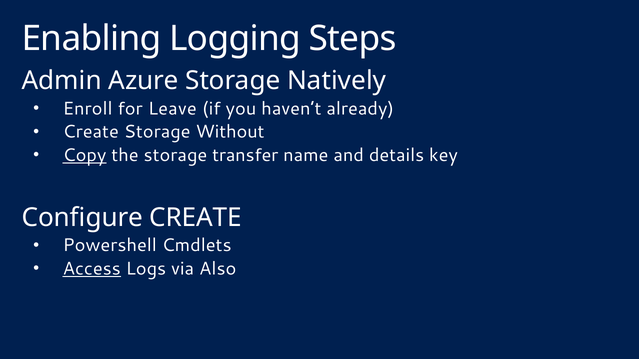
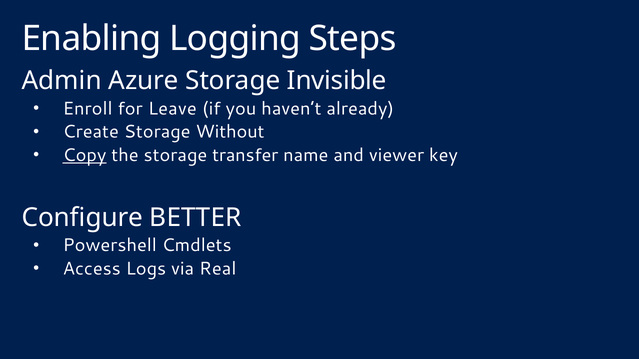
Natively: Natively -> Invisible (337, 81)
details: details -> viewer (397, 155)
Configure CREATE: CREATE -> BETTER (195, 218)
Access underline: present -> none (92, 269)
Also: Also -> Real (218, 269)
